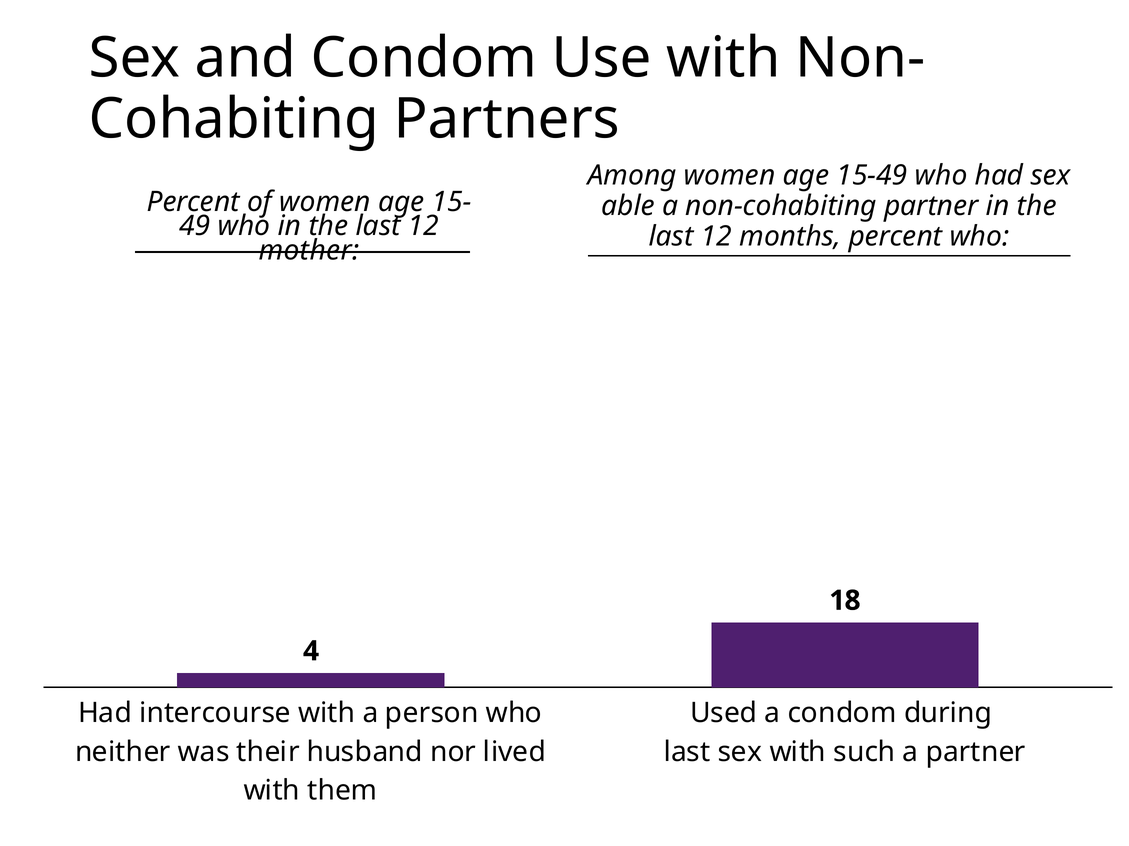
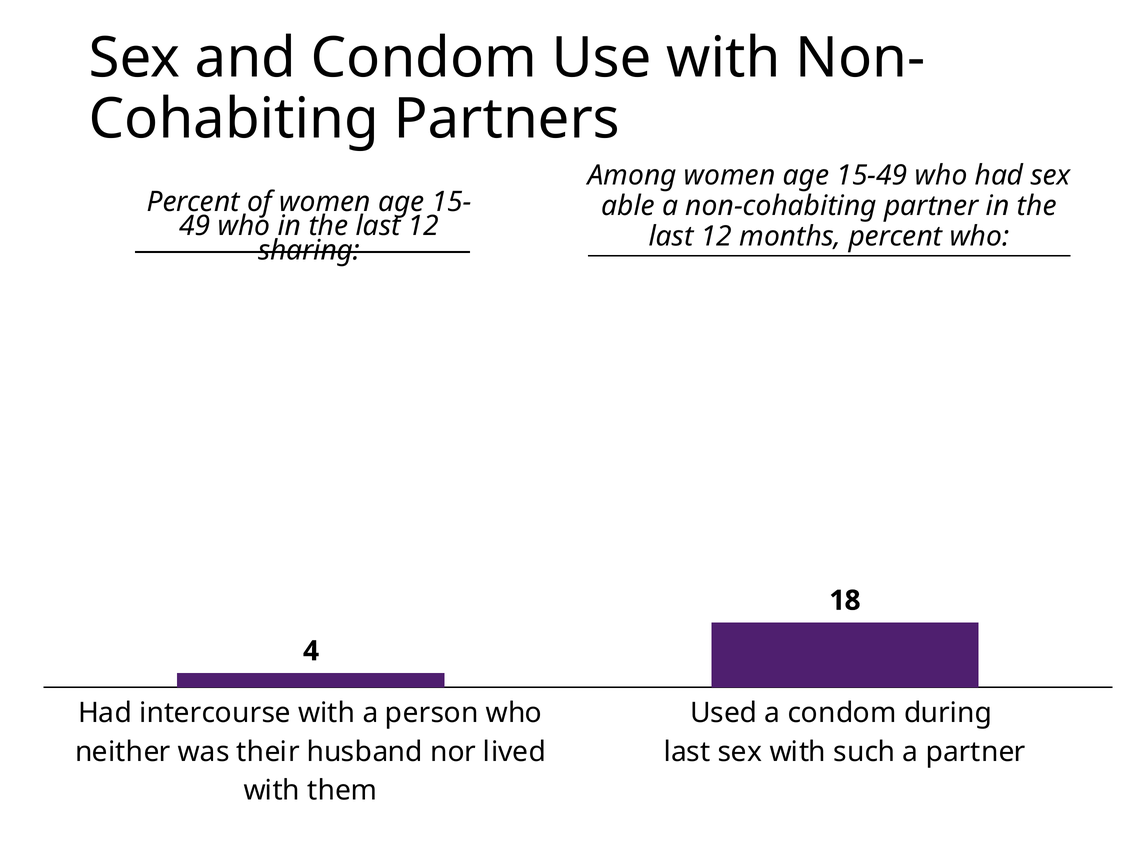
mother: mother -> sharing (309, 251)
